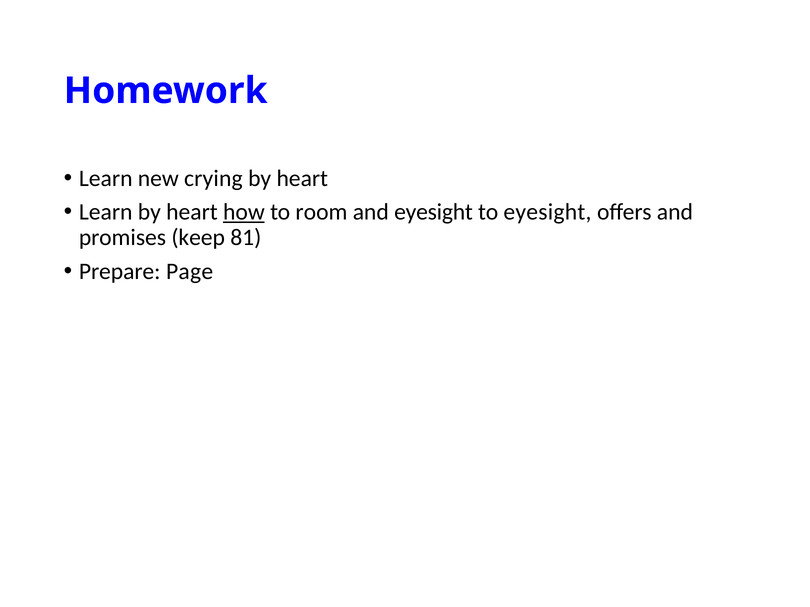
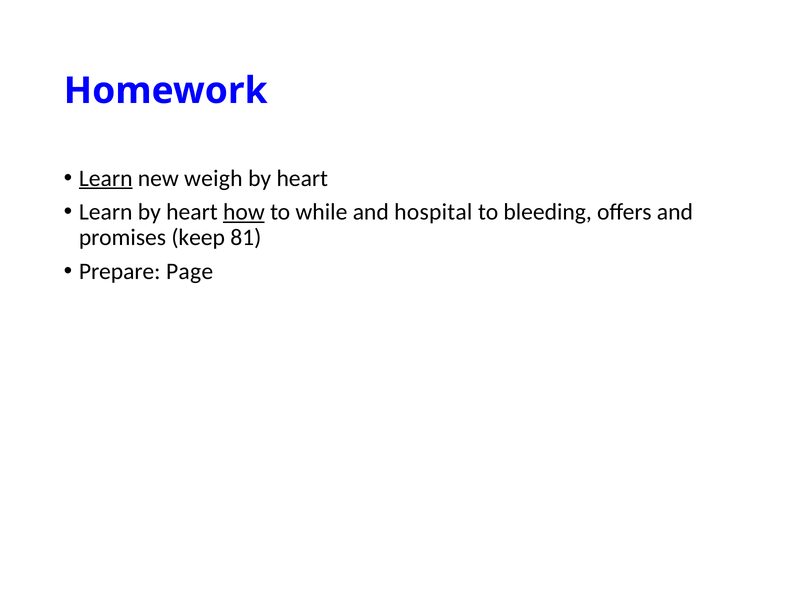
Learn underline: none -> present (106, 178)
crying: crying -> weigh (213, 178)
room: room -> while (321, 212)
and eyesight: eyesight -> hospital (433, 212)
to eyesight: eyesight -> bleeding (548, 212)
